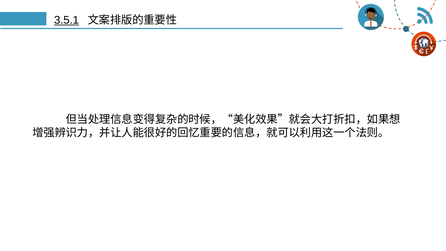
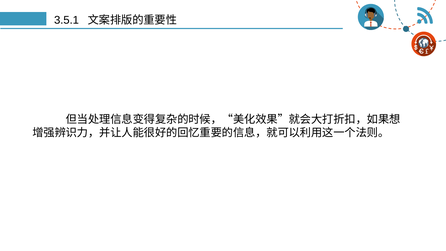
3.5.1 underline: present -> none (67, 20)
